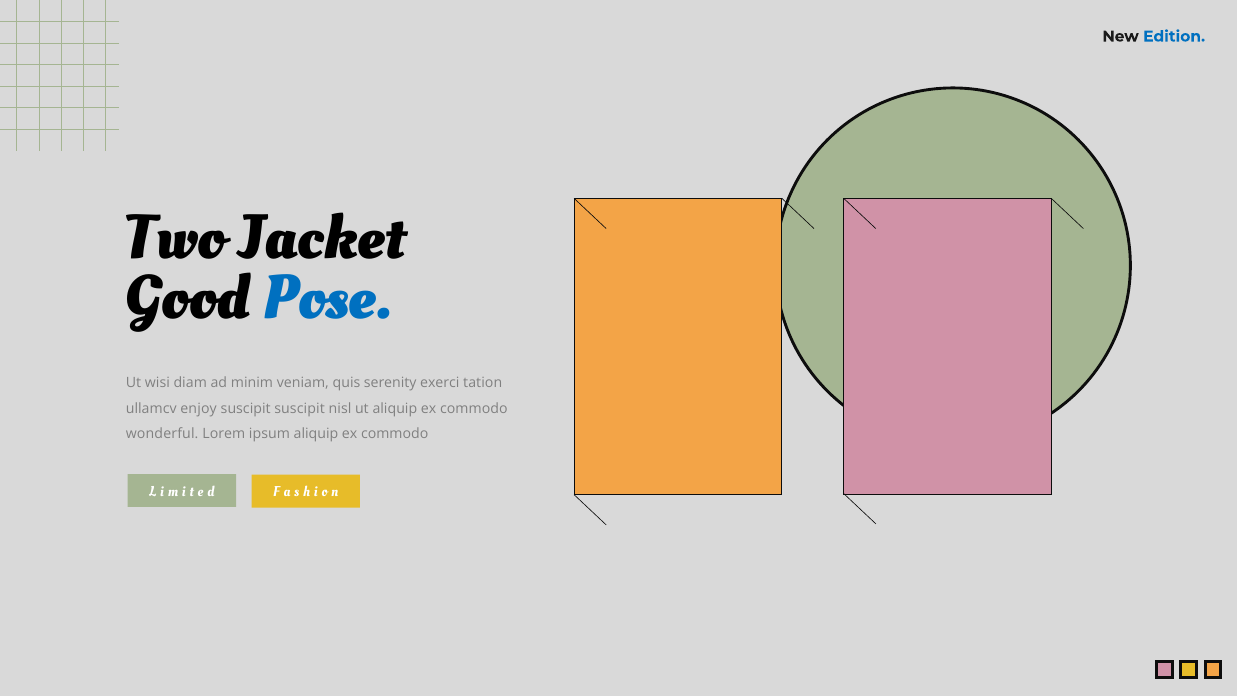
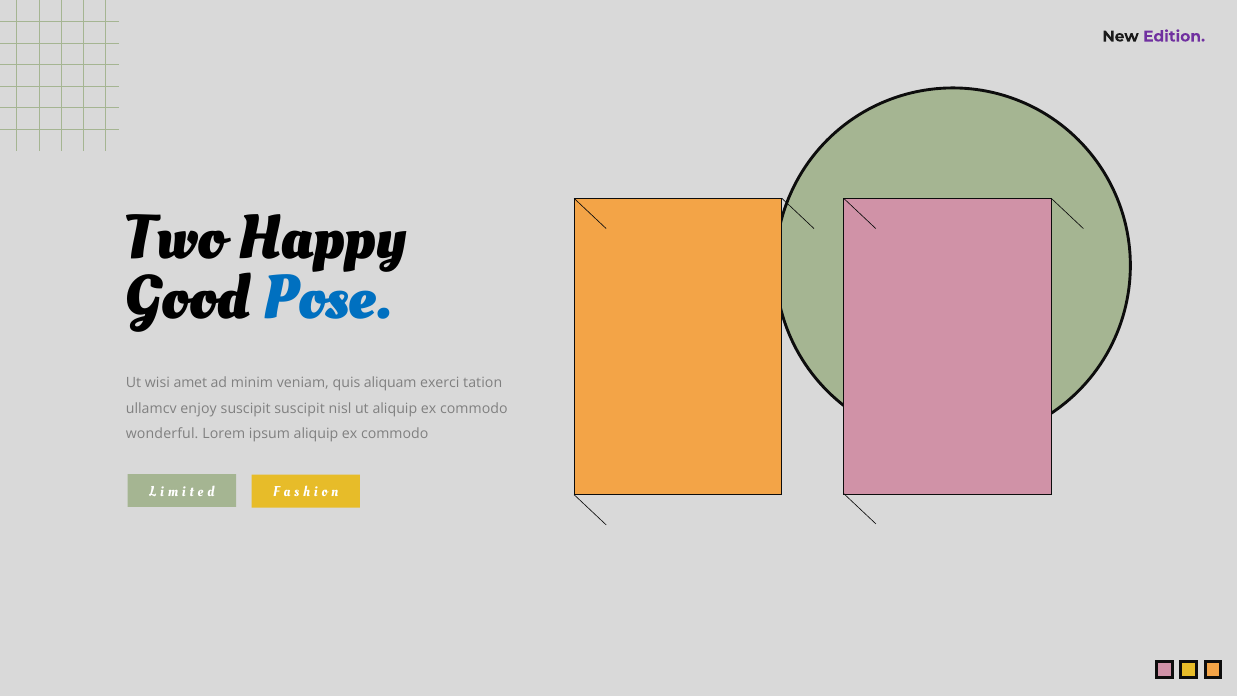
Edition colour: blue -> purple (1174, 36)
Jacket: Jacket -> Happy (322, 238)
diam: diam -> amet (190, 383)
serenity: serenity -> aliquam (390, 383)
